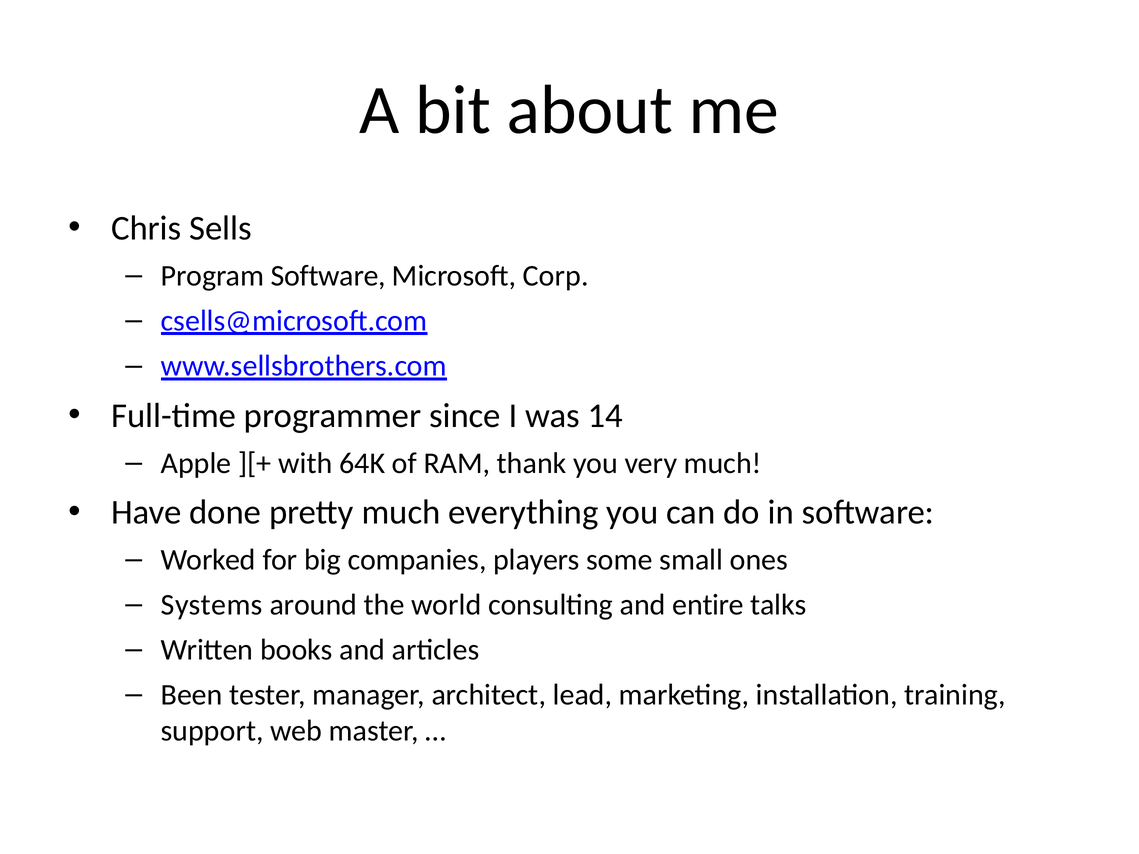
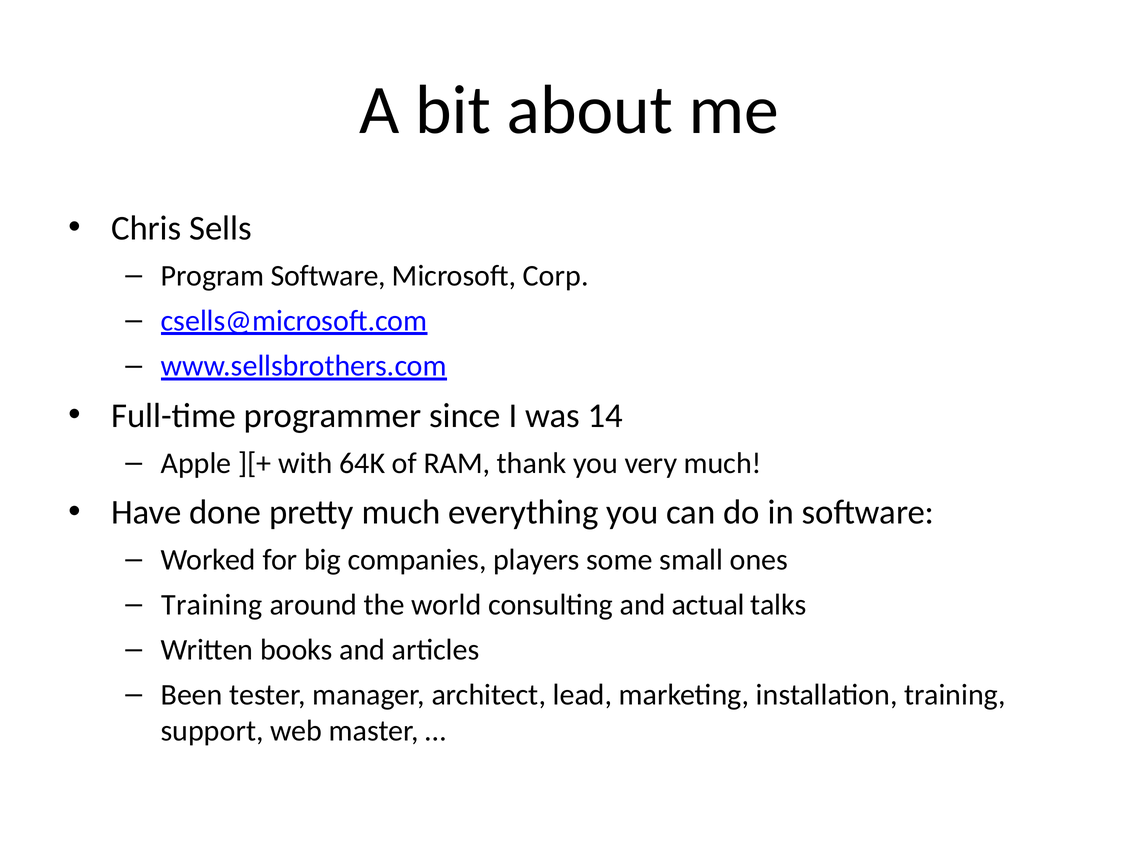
Systems: Systems -> Training (212, 605)
entire: entire -> actual (708, 605)
